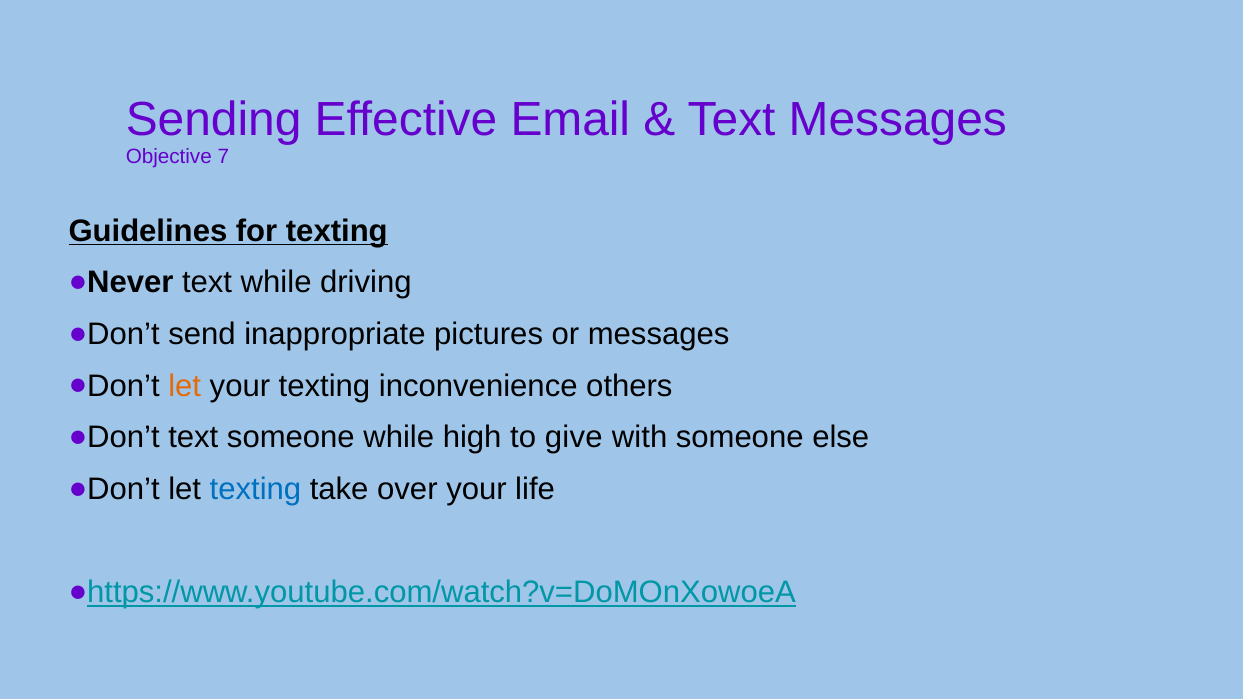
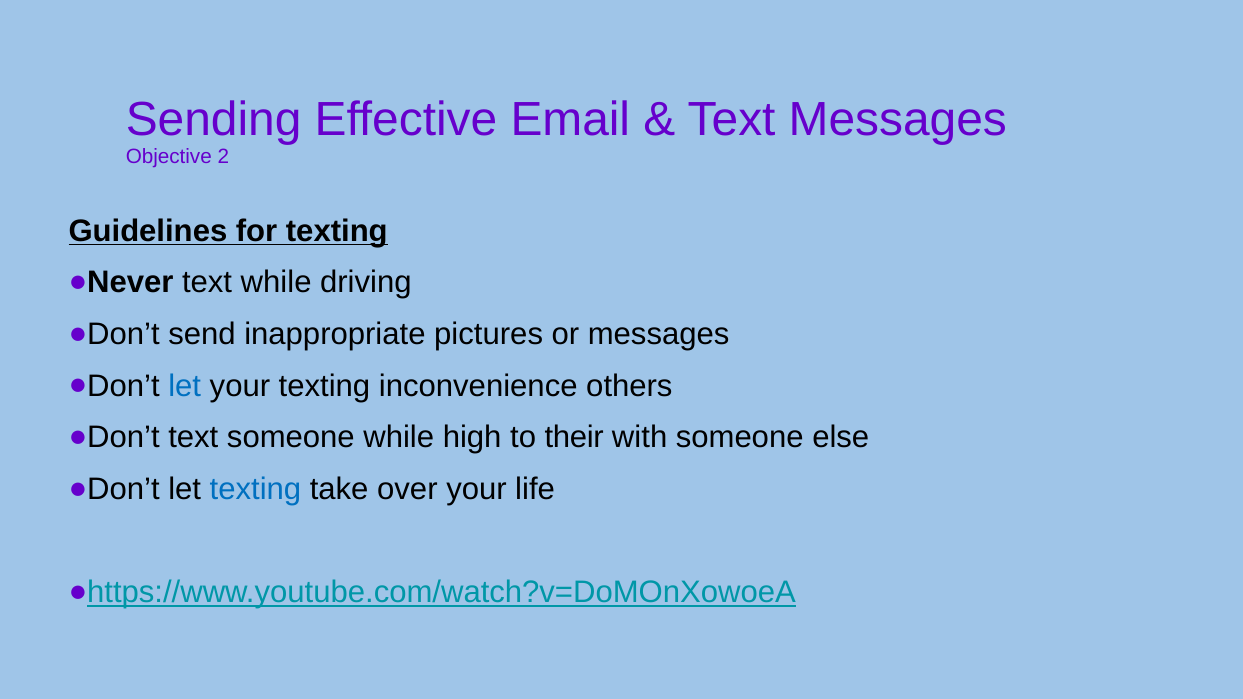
7: 7 -> 2 (223, 157)
let colour: orange -> blue (185, 386)
give: give -> their (574, 438)
